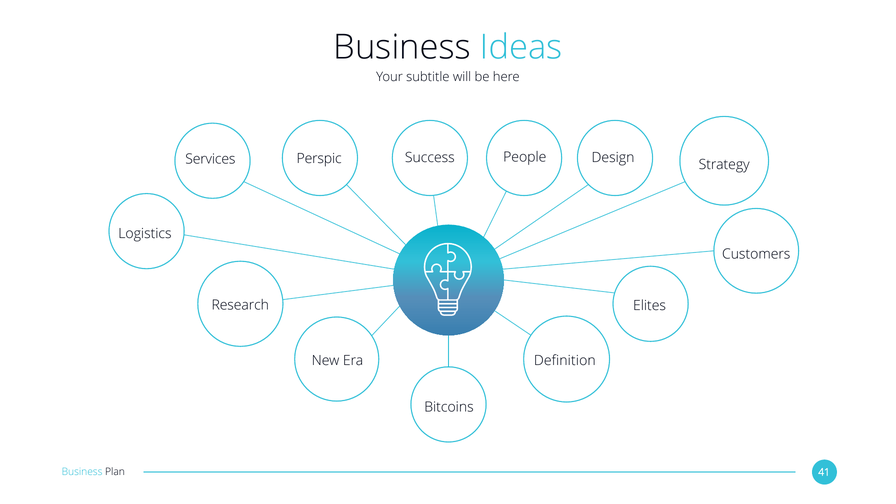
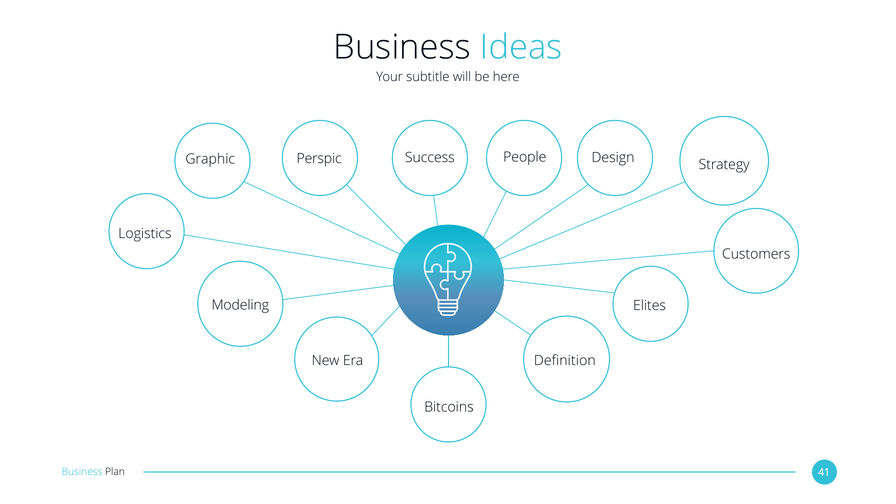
Services: Services -> Graphic (210, 159)
Research: Research -> Modeling (240, 305)
